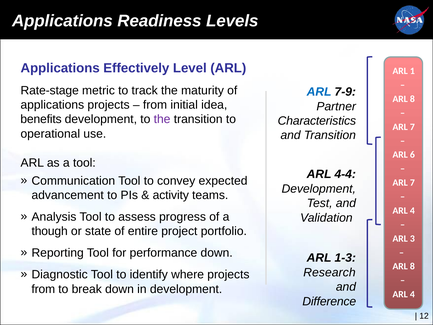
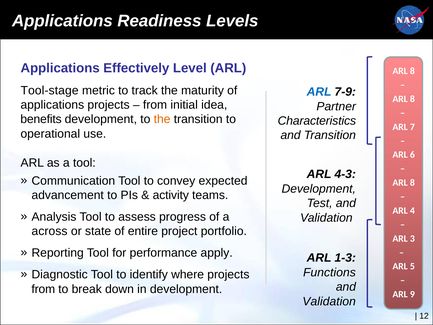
1: 1 -> 8 (412, 71)
Rate-stage: Rate-stage -> Tool-stage (50, 90)
the colour: purple -> orange (162, 119)
4-4: 4-4 -> 4-3 (345, 174)
7: 7 -> 8 (412, 183)
though: though -> across (50, 231)
performance down: down -> apply (217, 253)
8: 8 -> 5 (412, 266)
Research: Research -> Functions (329, 272)
4: 4 -> 9 (412, 294)
Difference: Difference -> Validation (329, 301)
